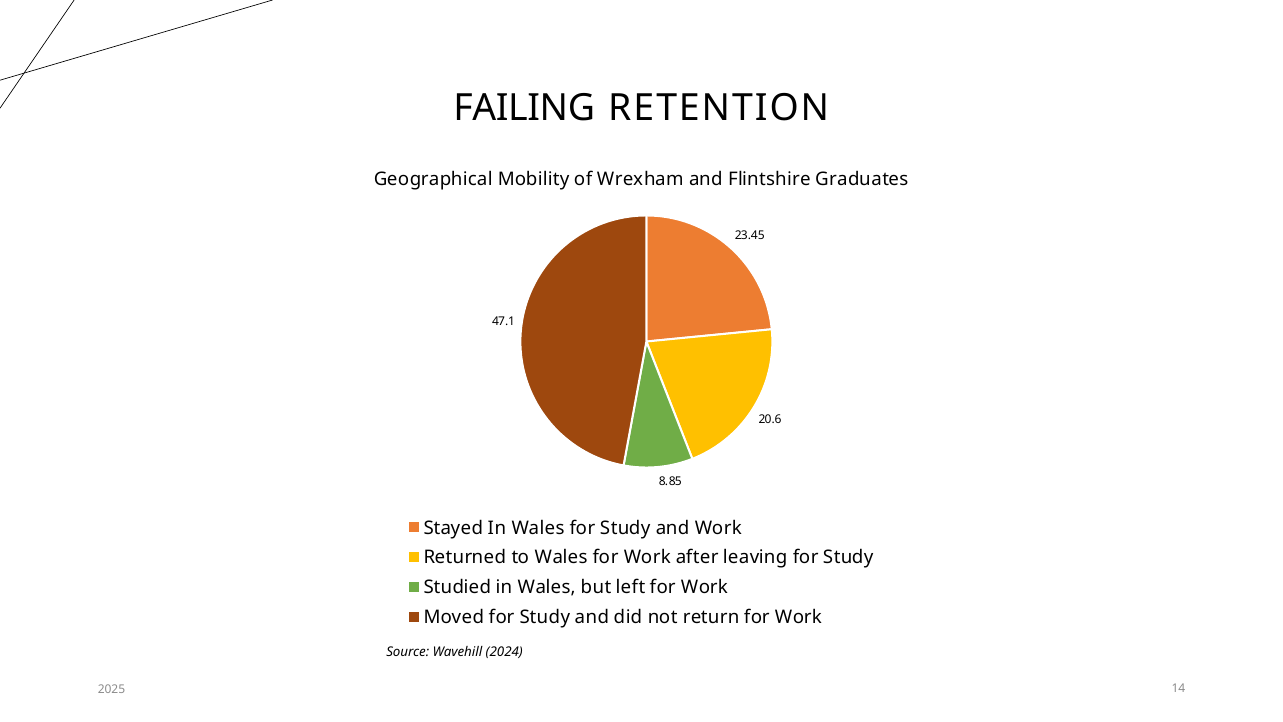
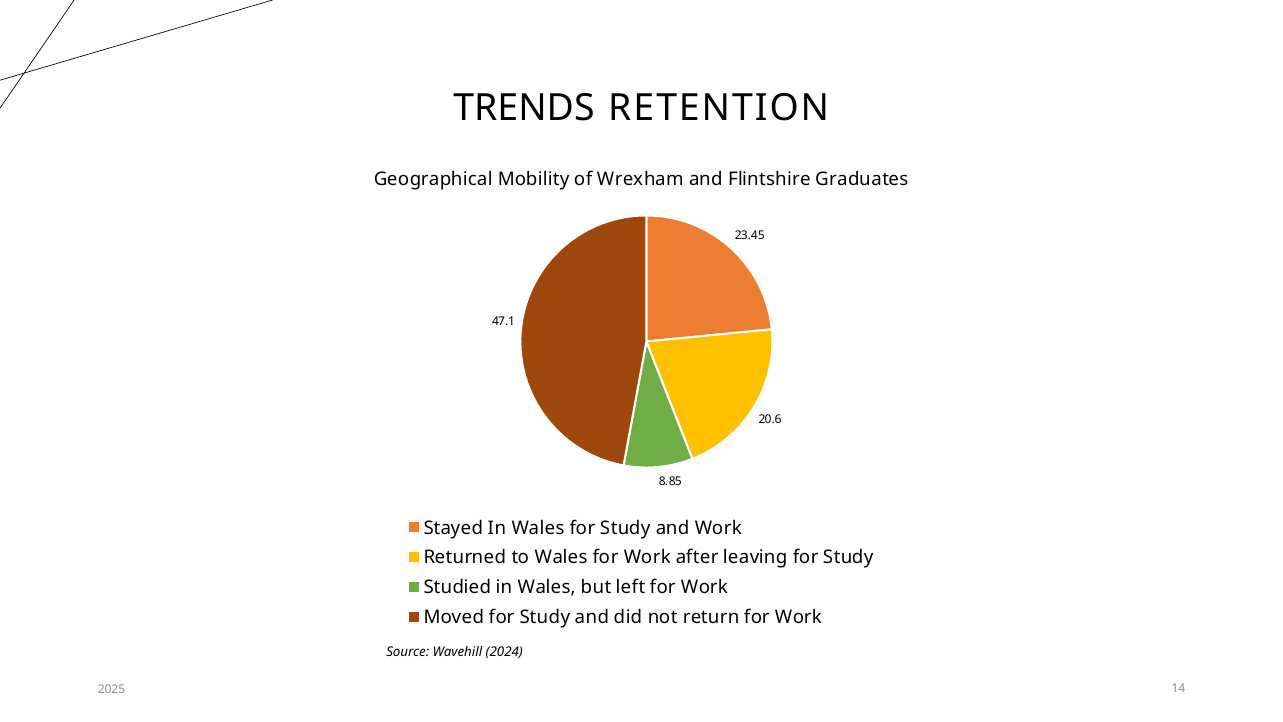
FAILING: FAILING -> TRENDS (524, 108)
